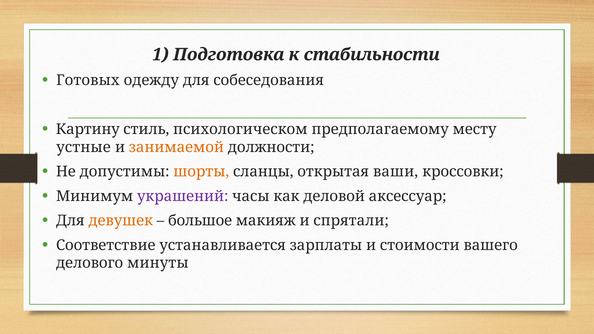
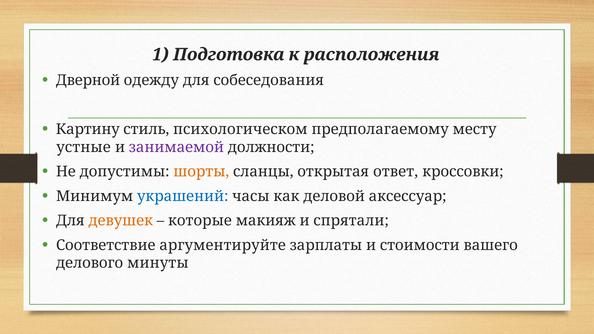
стабильности: стабильности -> расположения (372, 55)
Готовых: Готовых -> Дверной (88, 80)
занимаемой colour: orange -> purple (176, 147)
ваши: ваши -> ответ (396, 172)
украшений colour: purple -> blue (183, 196)
большое: большое -> которые (200, 221)
устанавливается: устанавливается -> аргументируйте (223, 245)
